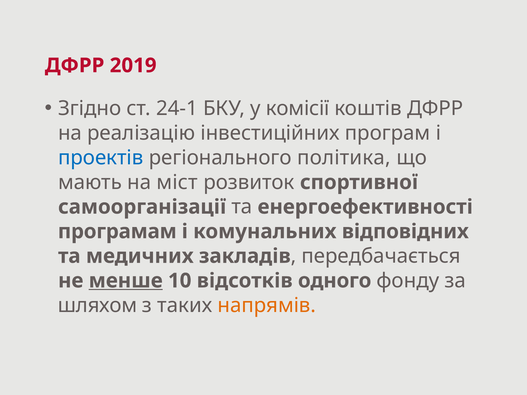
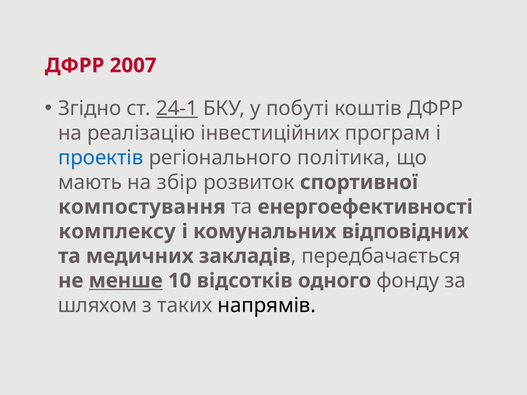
2019: 2019 -> 2007 (133, 66)
24-1 underline: none -> present (177, 109)
комісії: комісії -> побуті (298, 109)
міст: міст -> збір (177, 182)
самоорганізації: самоорганізації -> компостування (142, 207)
програмам: програмам -> комплексу (117, 232)
напрямів colour: orange -> black (267, 305)
